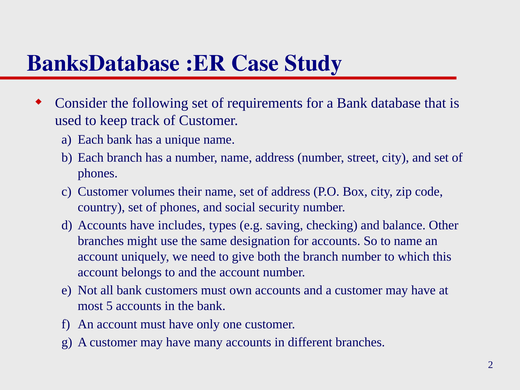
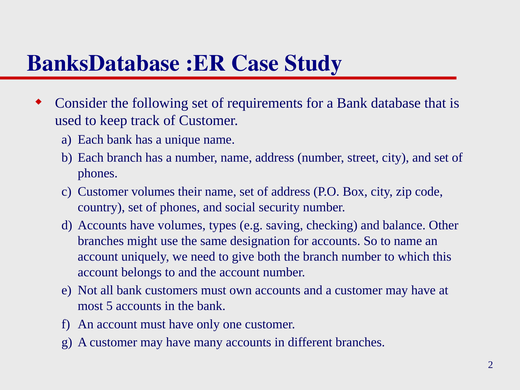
have includes: includes -> volumes (182, 225)
